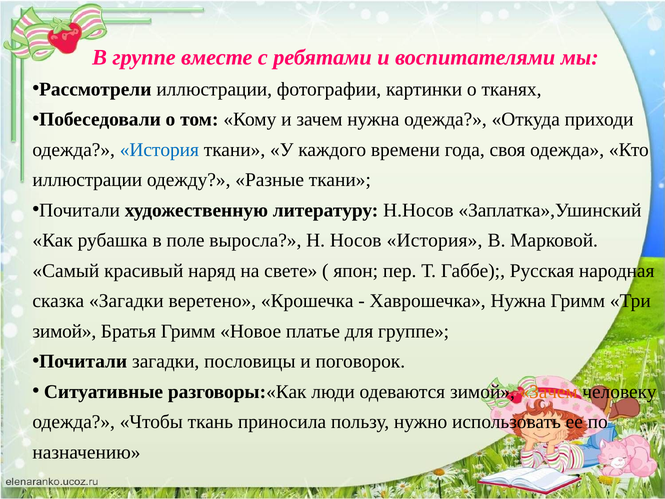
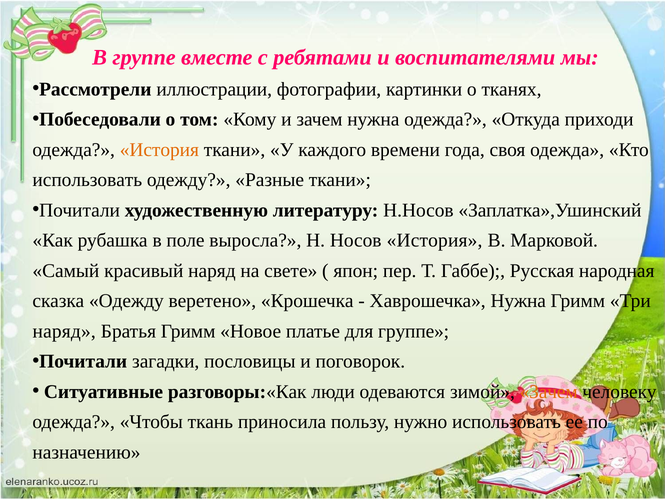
История colour: blue -> orange (159, 150)
иллюстрации: иллюстрации -> использовать (87, 180)
сказка Загадки: Загадки -> Одежду (126, 301)
зимой: зимой -> наряд (64, 331)
